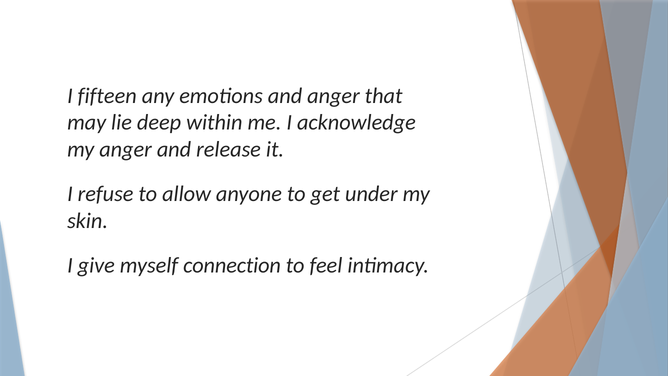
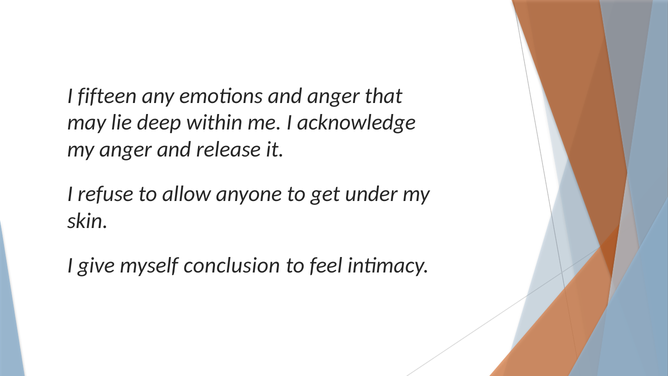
connection: connection -> conclusion (232, 265)
